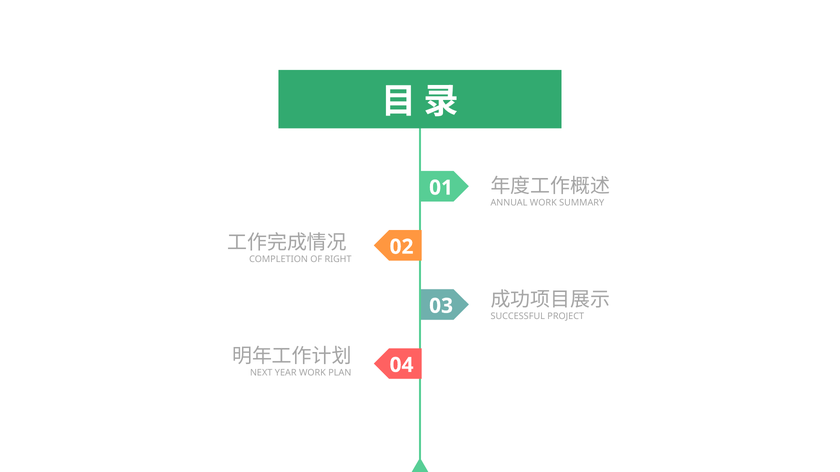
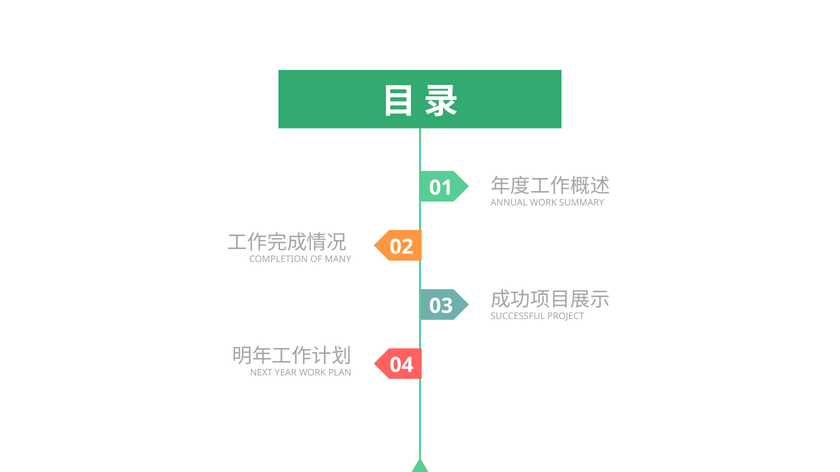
RIGHT: RIGHT -> MANY (338, 260)
